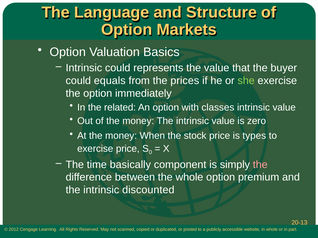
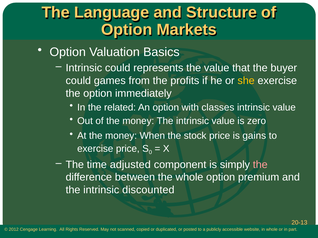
equals: equals -> games (110, 81)
prices: prices -> profits (185, 81)
she colour: light green -> yellow (246, 81)
types: types -> gains (254, 136)
basically: basically -> adjusted (130, 165)
